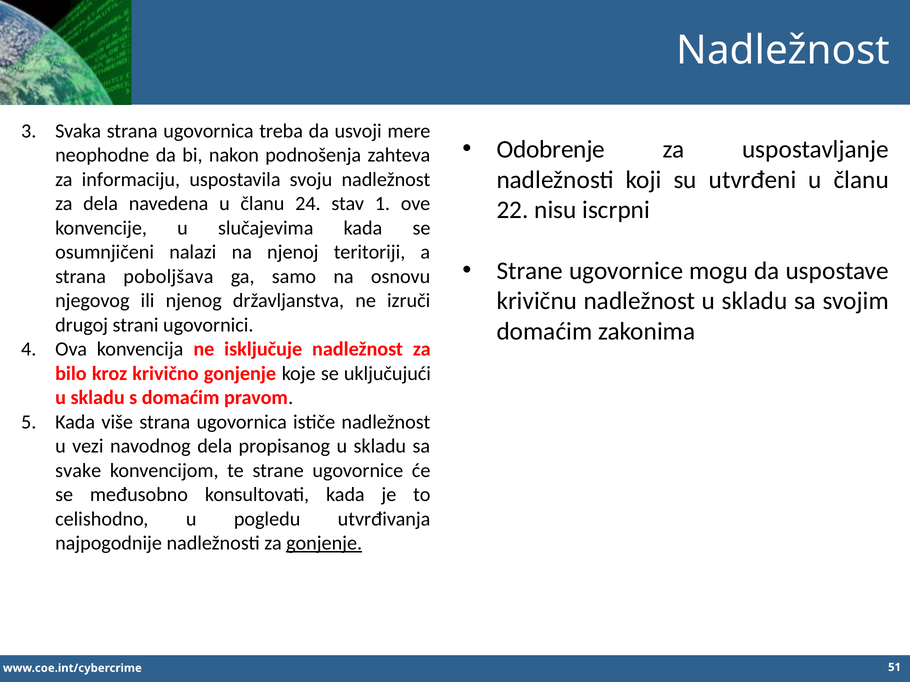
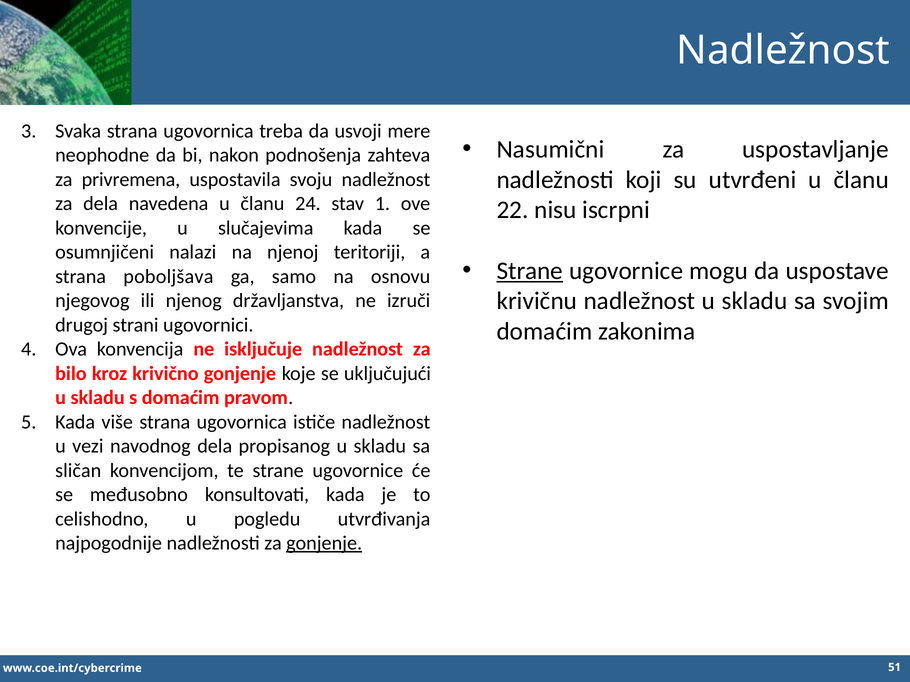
Odobrenje: Odobrenje -> Nasumični (551, 150)
informaciju: informaciju -> privremena (131, 180)
Strane underline: none -> present (530, 271)
svake: svake -> sličan (78, 471)
